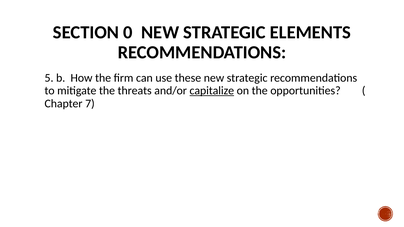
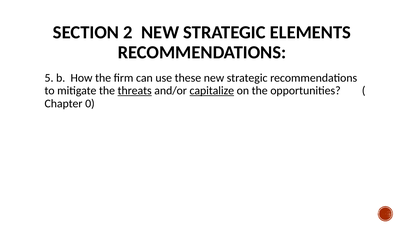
0: 0 -> 2 (128, 33)
threats underline: none -> present (135, 91)
7: 7 -> 0 (90, 104)
